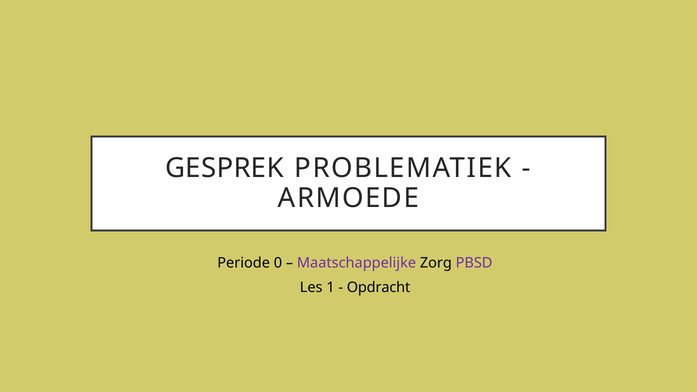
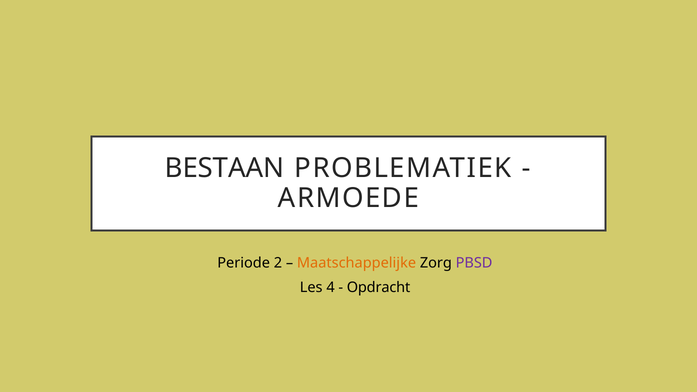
GESPREK: GESPREK -> BESTAAN (225, 168)
0: 0 -> 2 (278, 263)
Maatschappelijke colour: purple -> orange (357, 263)
1: 1 -> 4 (331, 288)
